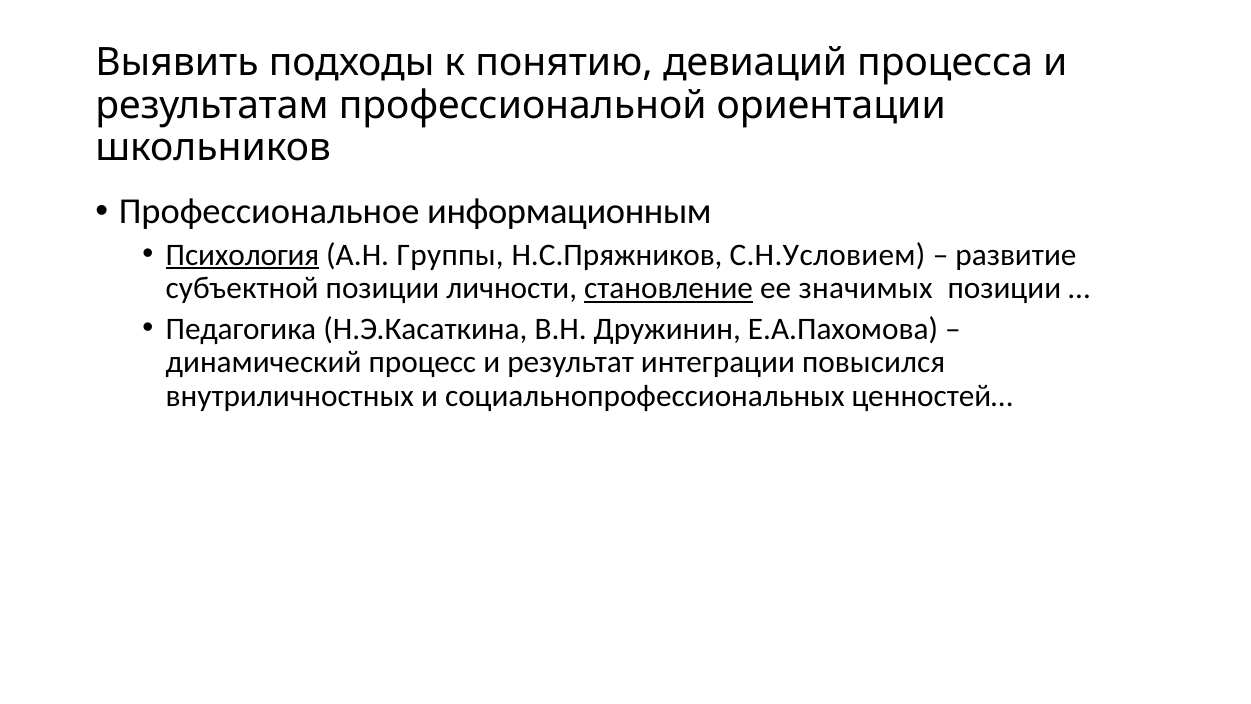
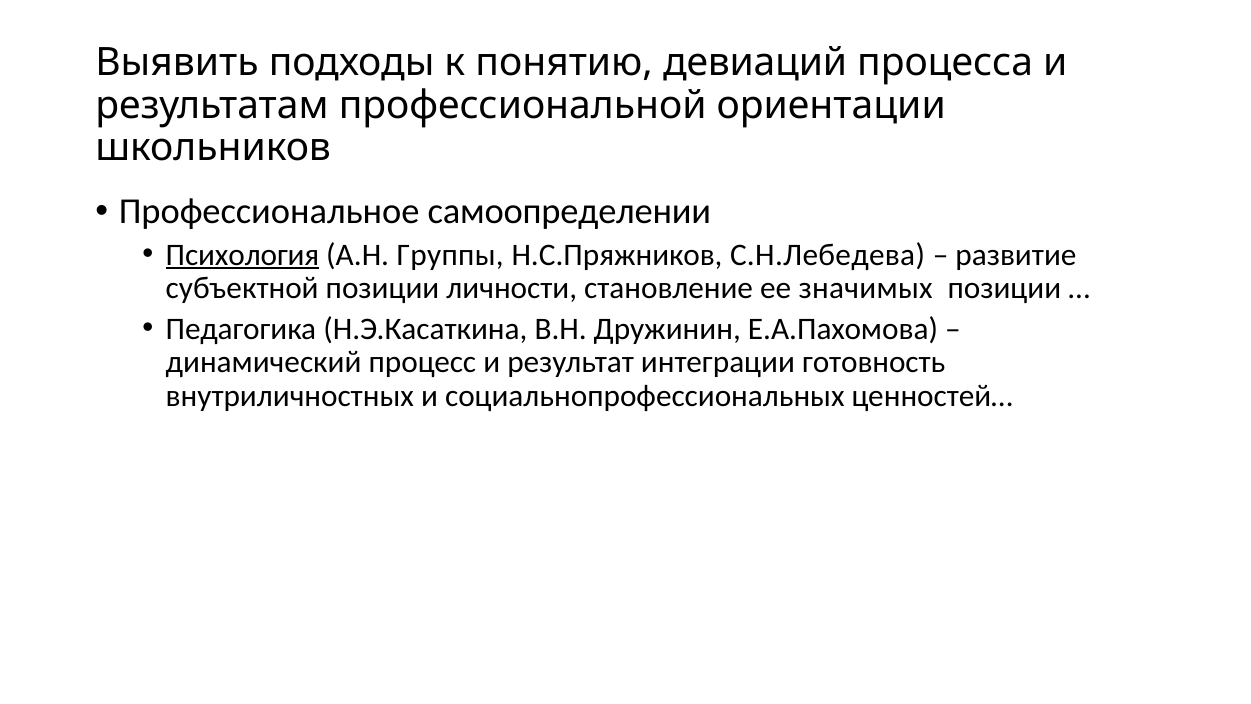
информационным: информационным -> самоопределении (569, 212)
С.Н.Условием: С.Н.Условием -> С.Н.Лебедева (827, 255)
становление underline: present -> none (669, 288)
повысился: повысился -> готовность (874, 362)
